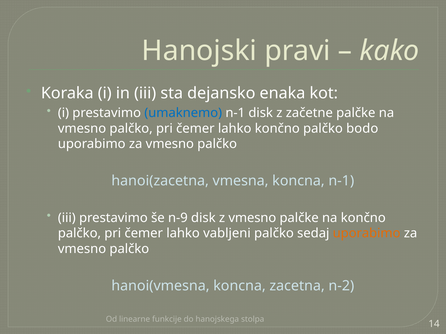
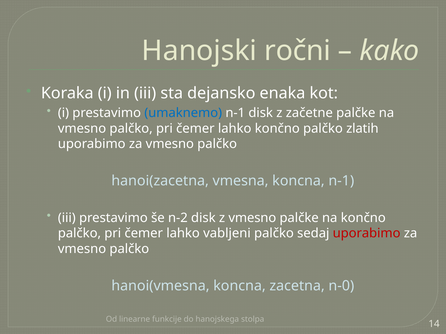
pravi: pravi -> ročni (298, 51)
bodo: bodo -> zlatih (362, 129)
n-9: n-9 -> n-2 (178, 218)
uporabimo colour: orange -> red (367, 234)
n-2: n-2 -> n-0 (341, 286)
